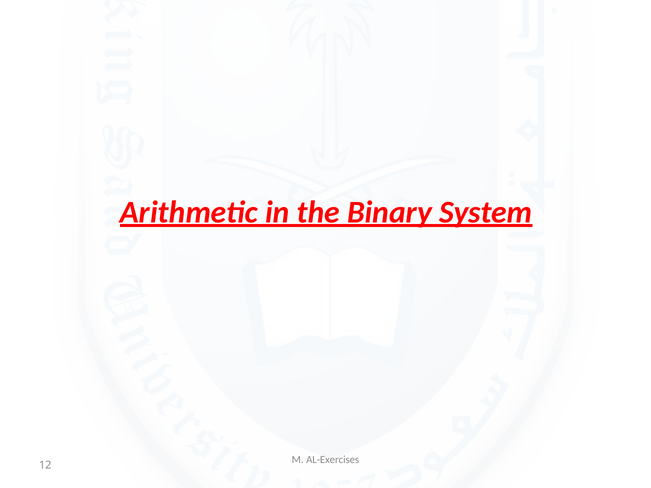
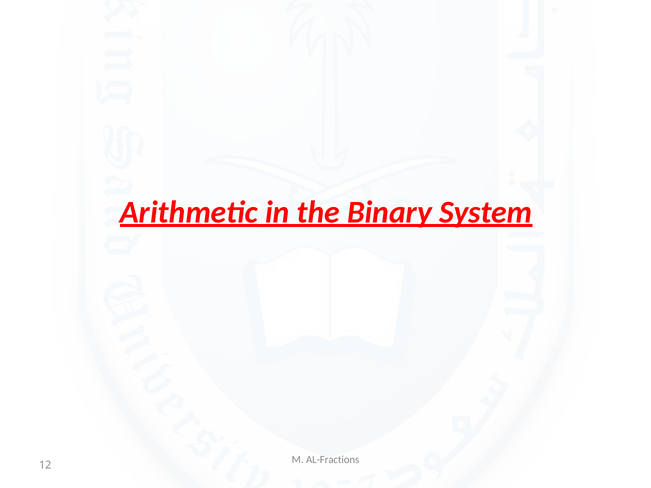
AL-Exercises: AL-Exercises -> AL-Fractions (333, 460)
